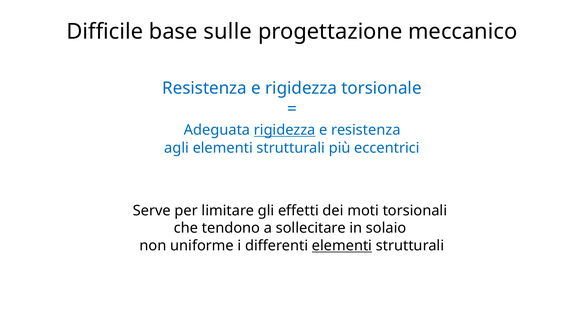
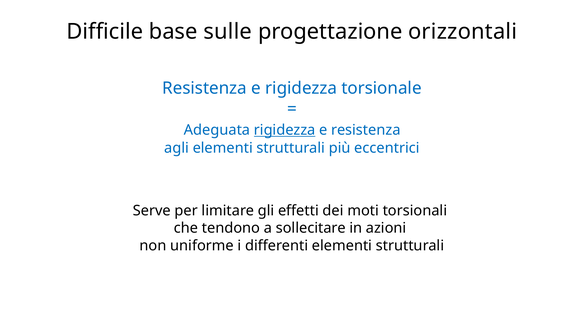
meccanico: meccanico -> orizzontali (463, 32)
solaio: solaio -> azioni (386, 228)
elementi underline: present -> none (342, 245)
